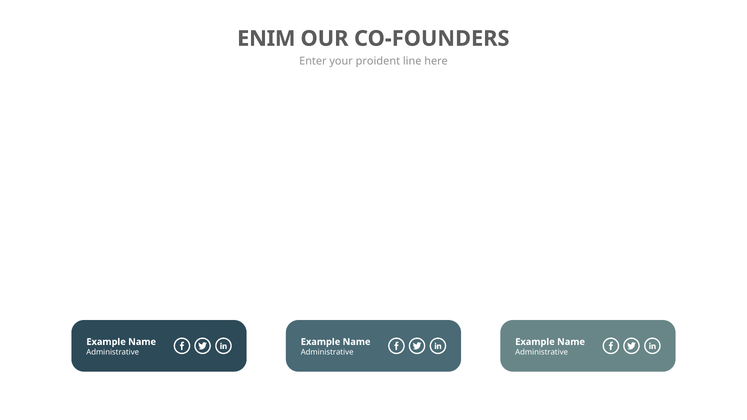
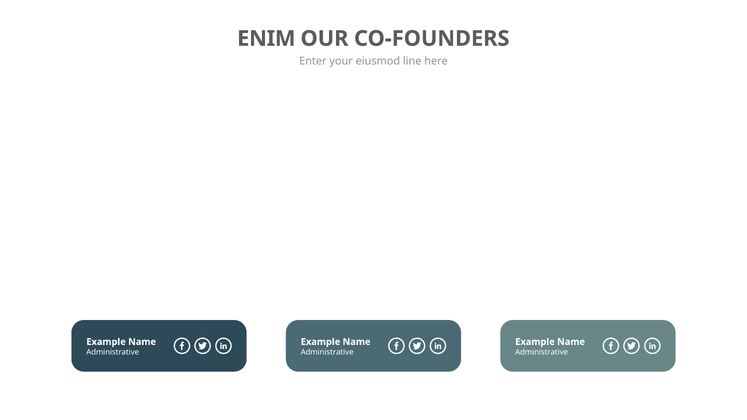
proident: proident -> eiusmod (378, 61)
